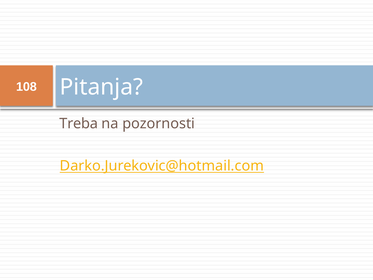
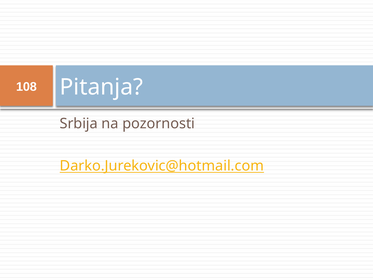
Treba: Treba -> Srbija (79, 123)
